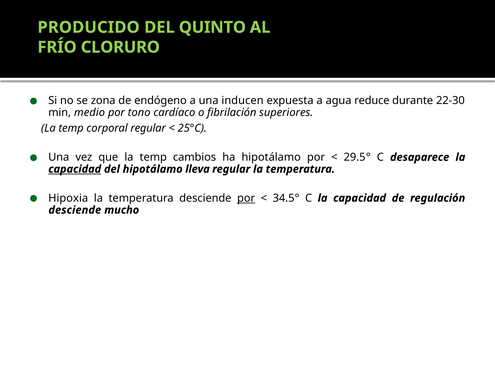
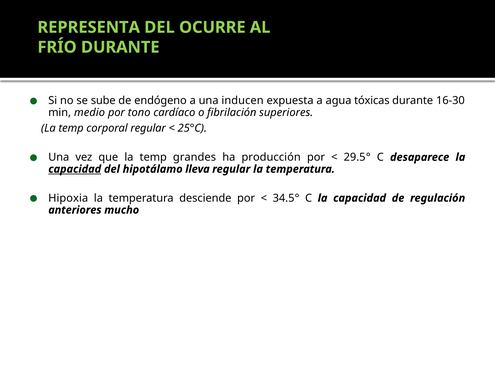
PRODUCIDO: PRODUCIDO -> REPRESENTA (89, 27)
QUINTO: QUINTO -> OCURRE (212, 27)
FRÍO CLORURO: CLORURO -> DURANTE (120, 47)
zona: zona -> sube (103, 100)
reduce: reduce -> tóxicas (372, 100)
22-30: 22-30 -> 16-30 (450, 100)
cambios: cambios -> grandes (195, 157)
ha hipotálamo: hipotálamo -> producción (271, 157)
por underline: present -> none (246, 198)
desciende: desciende -> anteriores (75, 210)
